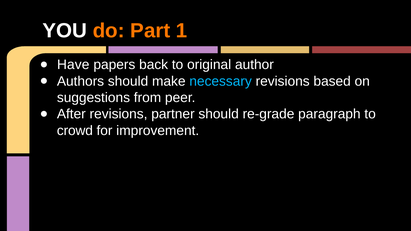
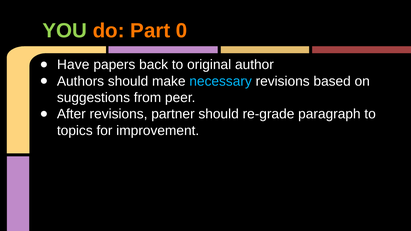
YOU colour: white -> light green (65, 31)
1: 1 -> 0 (182, 31)
crowd: crowd -> topics (75, 131)
